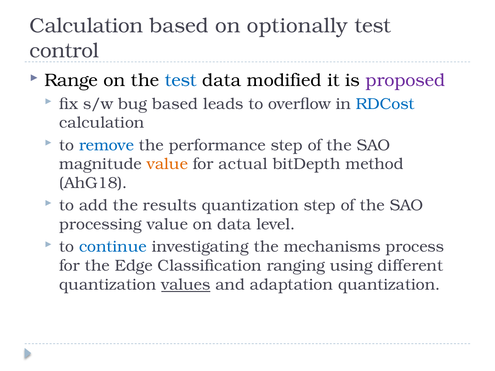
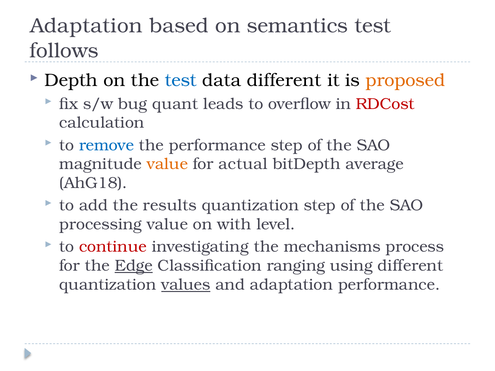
Calculation: Calculation -> Adaptation (86, 26)
optionally: optionally -> semantics (297, 26)
control: control -> follows (64, 51)
Range: Range -> Depth (71, 80)
data modified: modified -> different (284, 80)
proposed colour: purple -> orange (405, 80)
bug based: based -> quant (175, 104)
RDCost colour: blue -> red (385, 104)
method: method -> average (375, 164)
on data: data -> with (234, 225)
continue colour: blue -> red (113, 247)
Edge underline: none -> present (134, 266)
adaptation quantization: quantization -> performance (389, 285)
